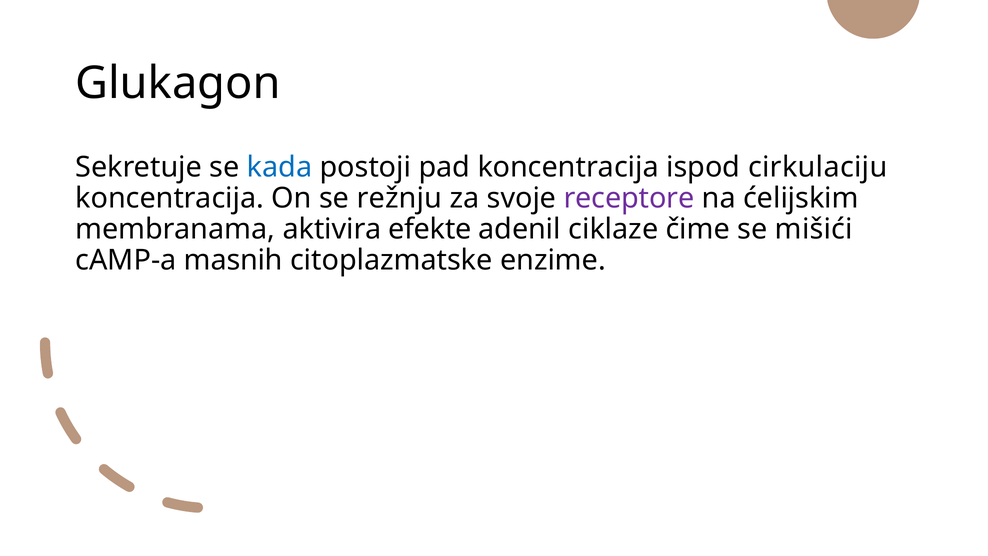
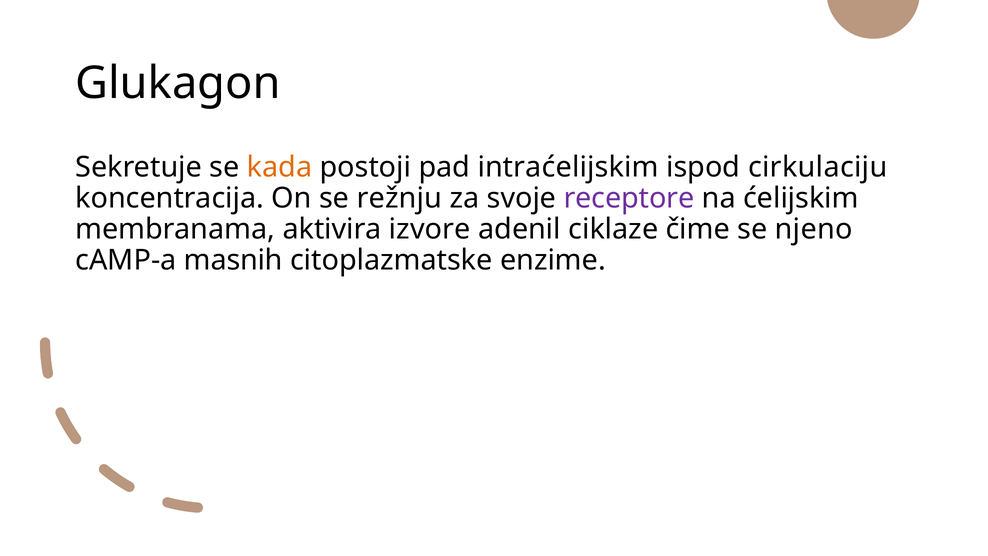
kada colour: blue -> orange (280, 167)
pad koncentracija: koncentracija -> intraćelijskim (568, 167)
efekte: efekte -> izvore (430, 229)
mišići: mišići -> njeno (814, 229)
